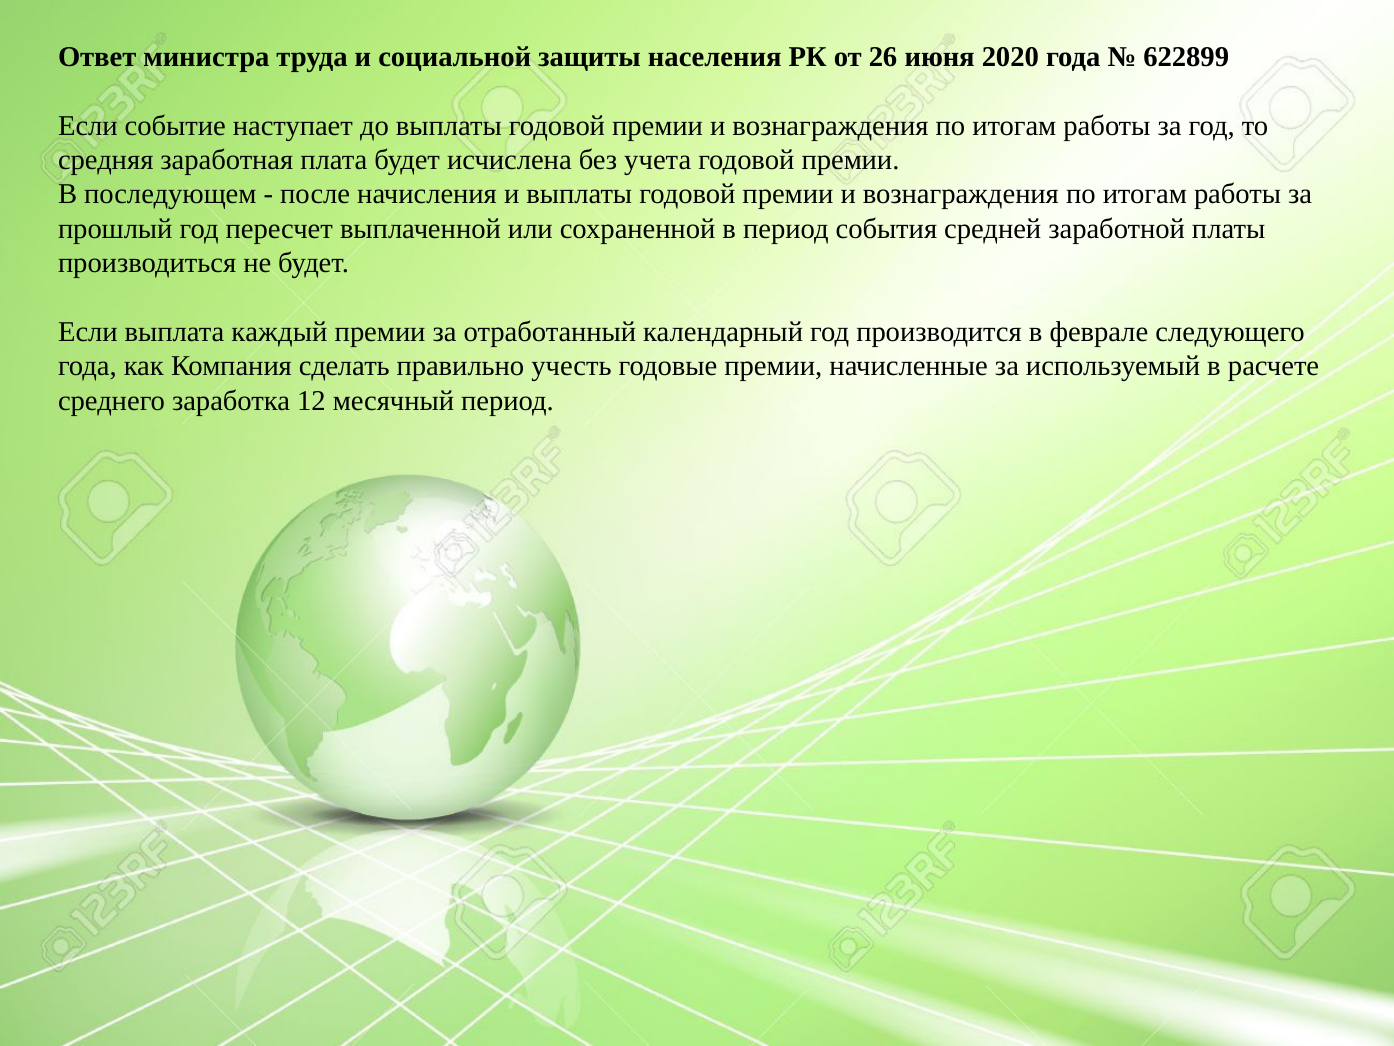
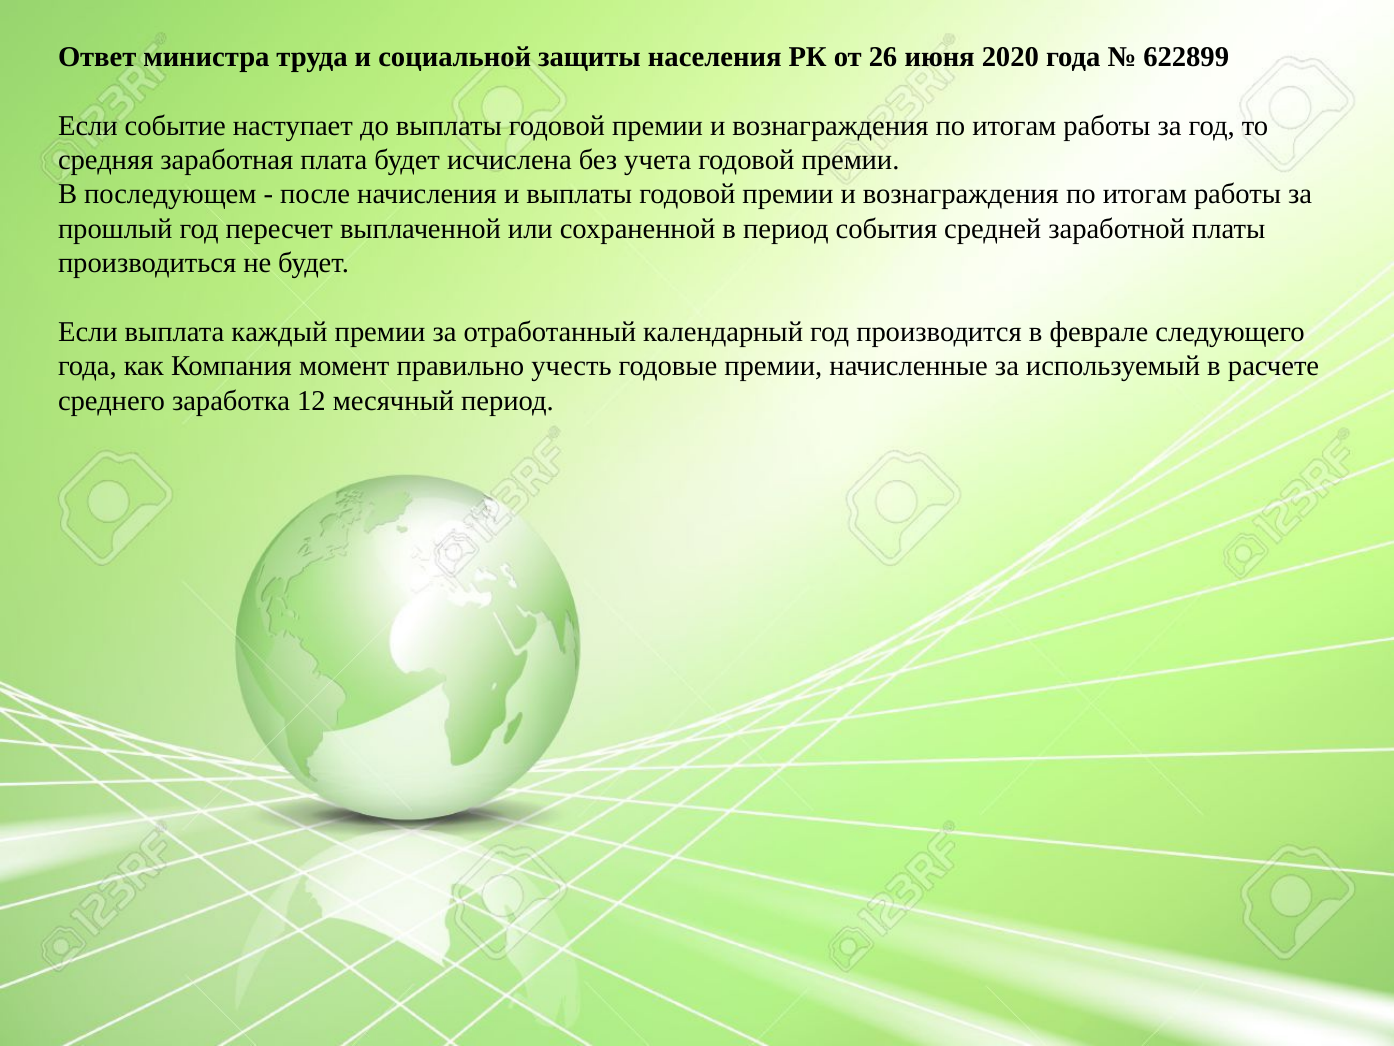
сделать: сделать -> момент (344, 366)
